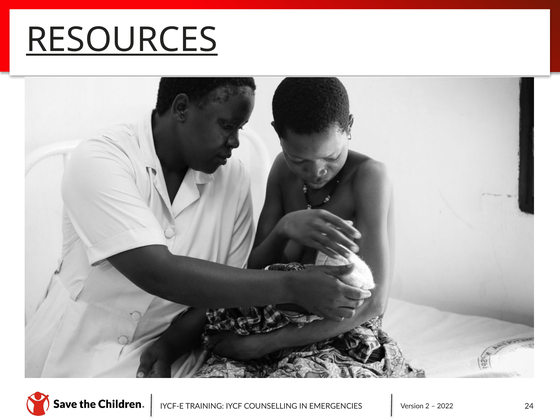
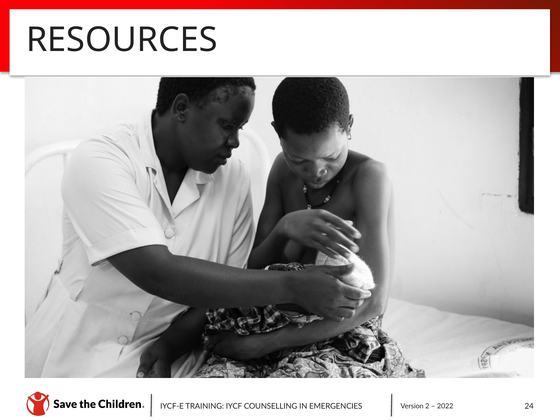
RESOURCES underline: present -> none (122, 40)
